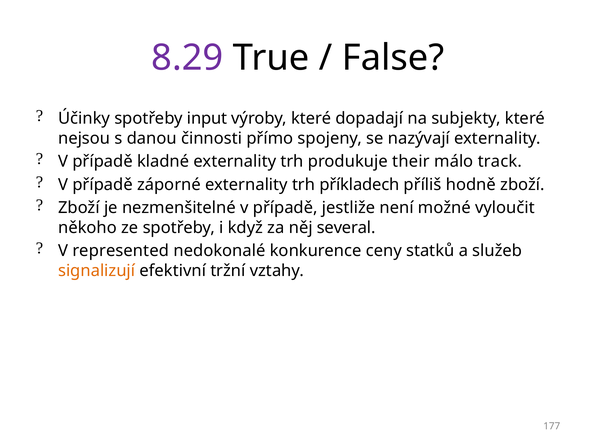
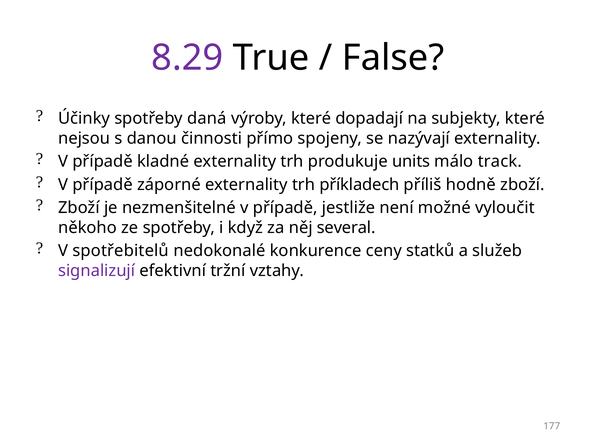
input: input -> daná (207, 118)
their: their -> units (411, 161)
represented: represented -> spotřebitelů (121, 251)
signalizují colour: orange -> purple (97, 271)
